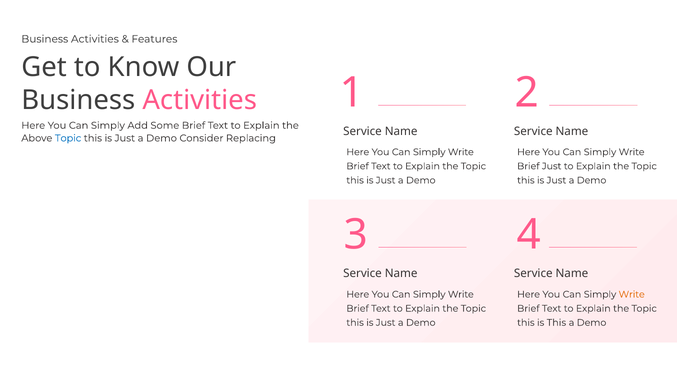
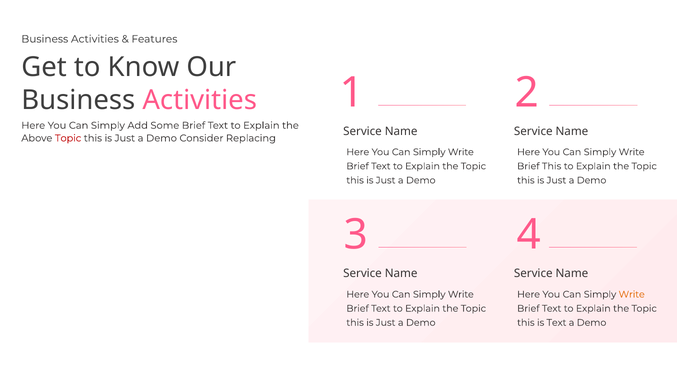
Topic colour: blue -> red (68, 138)
Brief Just: Just -> This (552, 166)
is This: This -> Text (557, 322)
